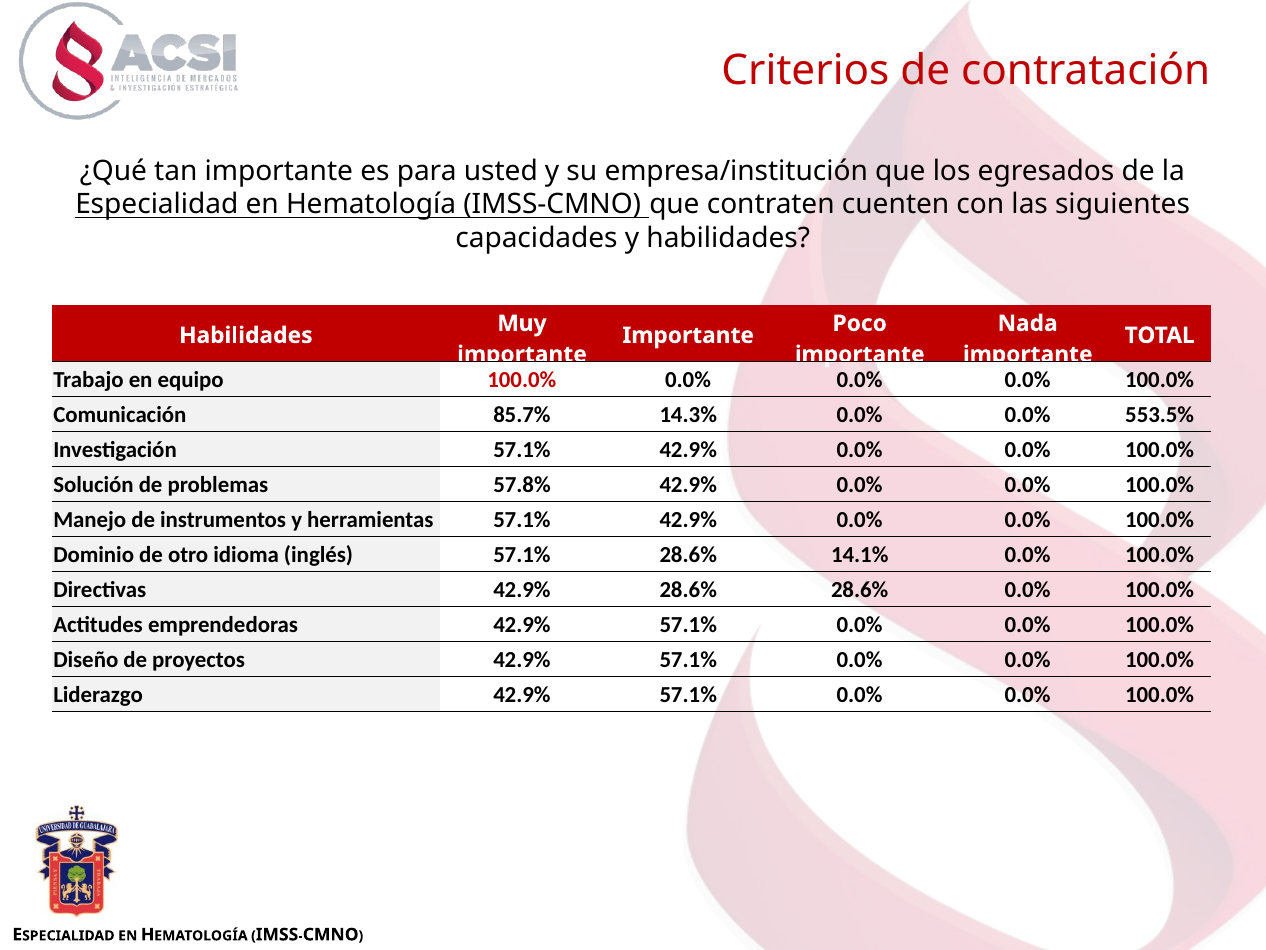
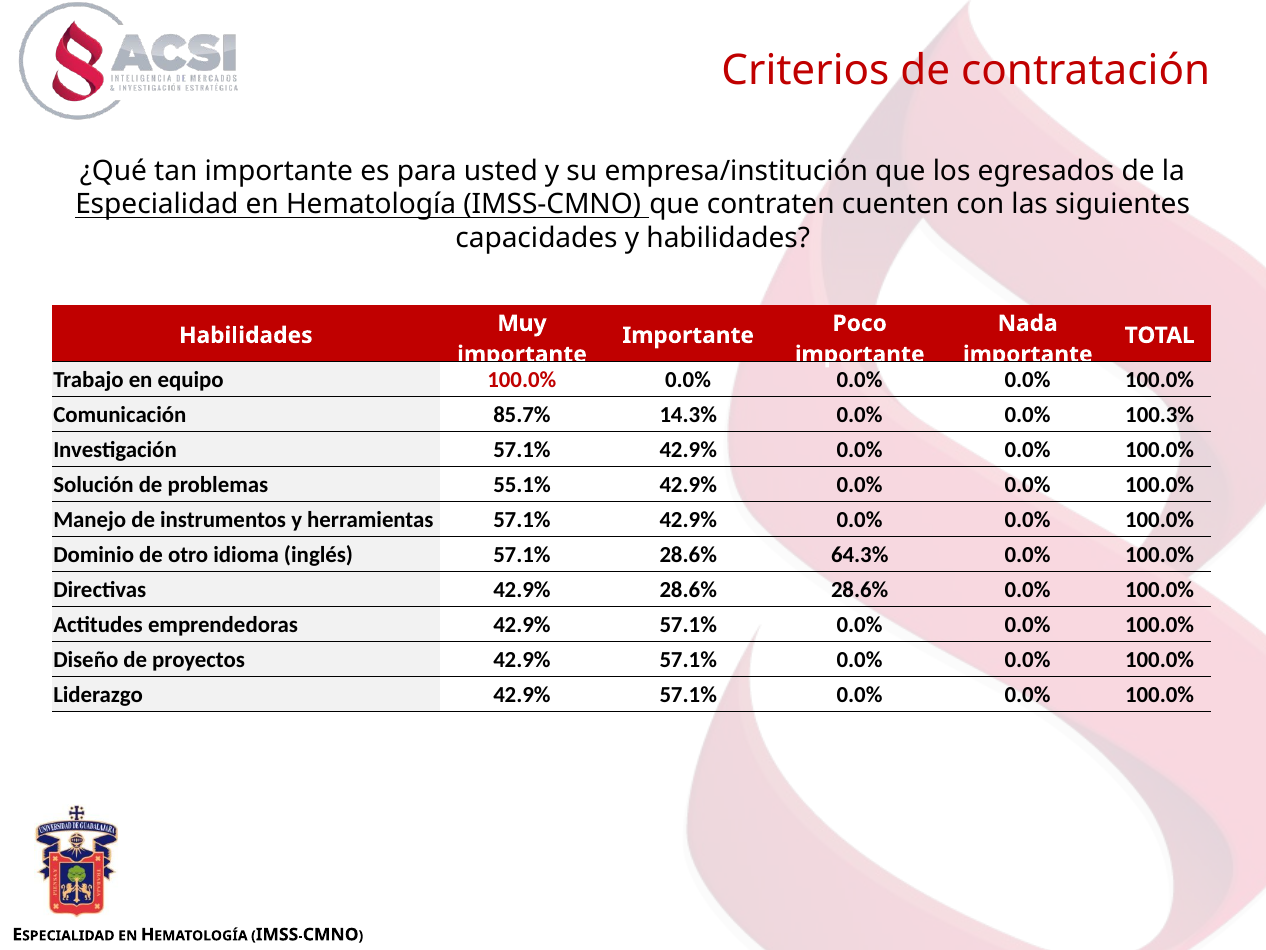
553.5%: 553.5% -> 100.3% (1160, 415)
57.8%: 57.8% -> 55.1% (522, 485)
14.1%: 14.1% -> 64.3% (860, 555)
